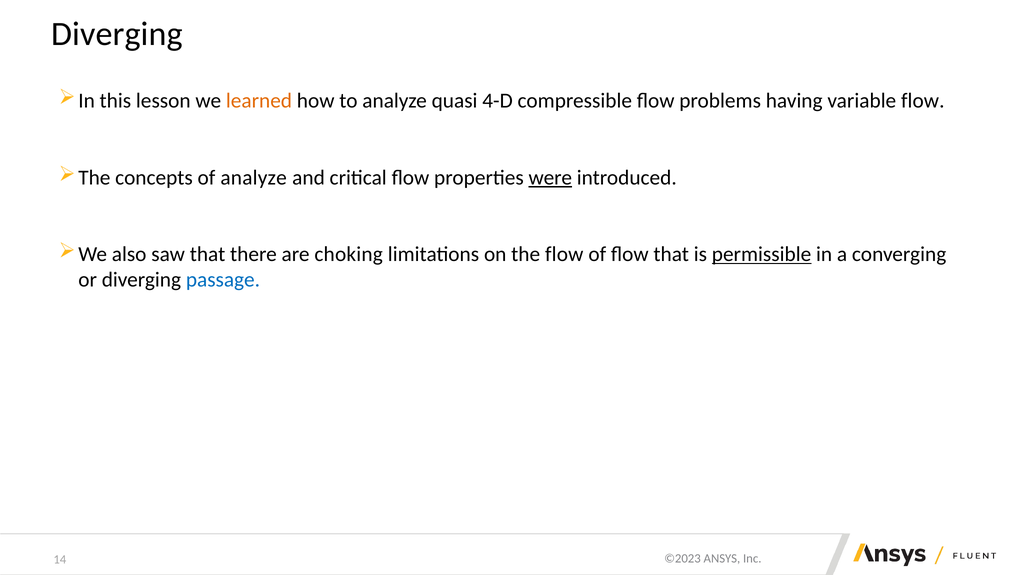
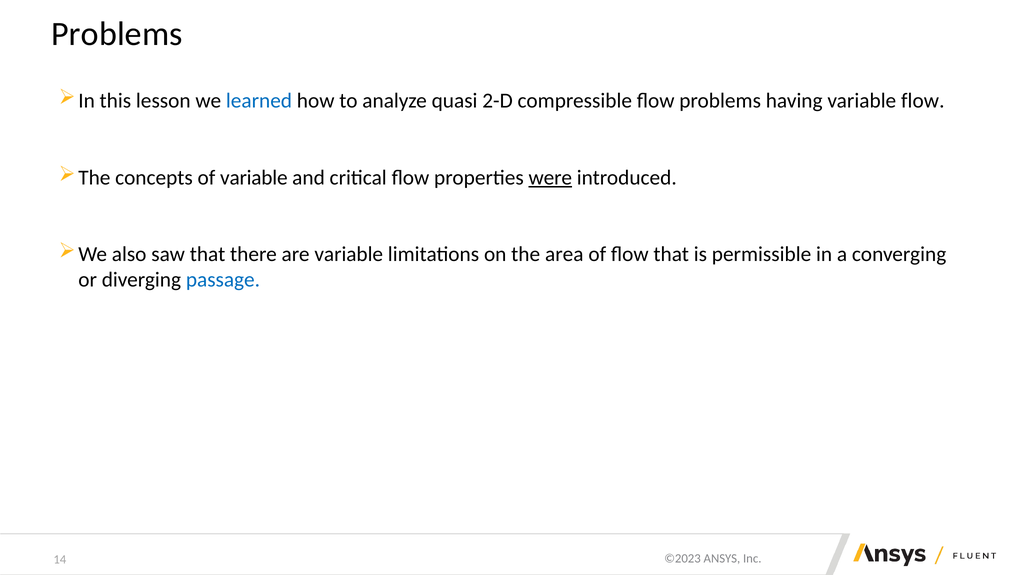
Diverging: Diverging -> Problems (117, 34)
learned colour: orange -> blue (259, 101)
4-D: 4-D -> 2-D (498, 101)
of analyze: analyze -> variable (254, 178)
are choking: choking -> variable (349, 254)
the flow: flow -> area (564, 254)
permissible underline: present -> none (762, 254)
